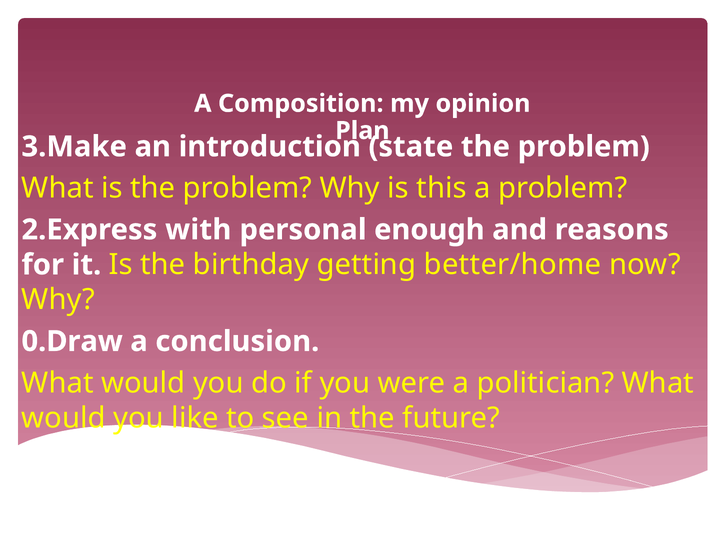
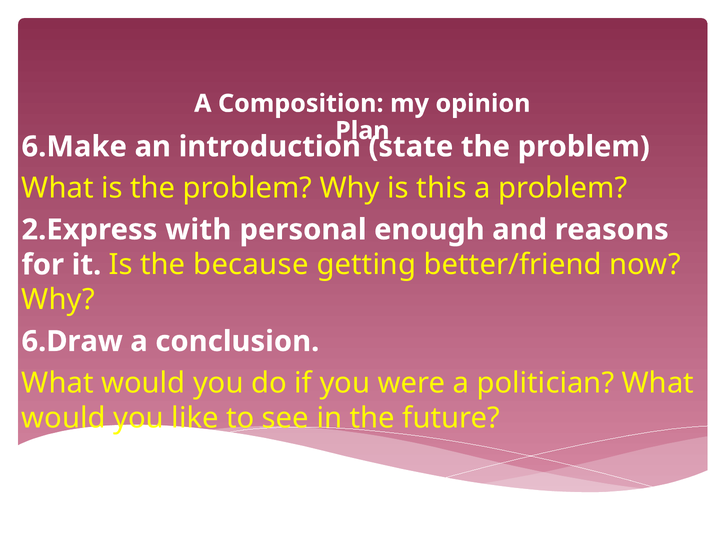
3.Make: 3.Make -> 6.Make (74, 147)
birthday: birthday -> because (251, 265)
better/home: better/home -> better/friend (513, 265)
0.Draw: 0.Draw -> 6.Draw (72, 341)
